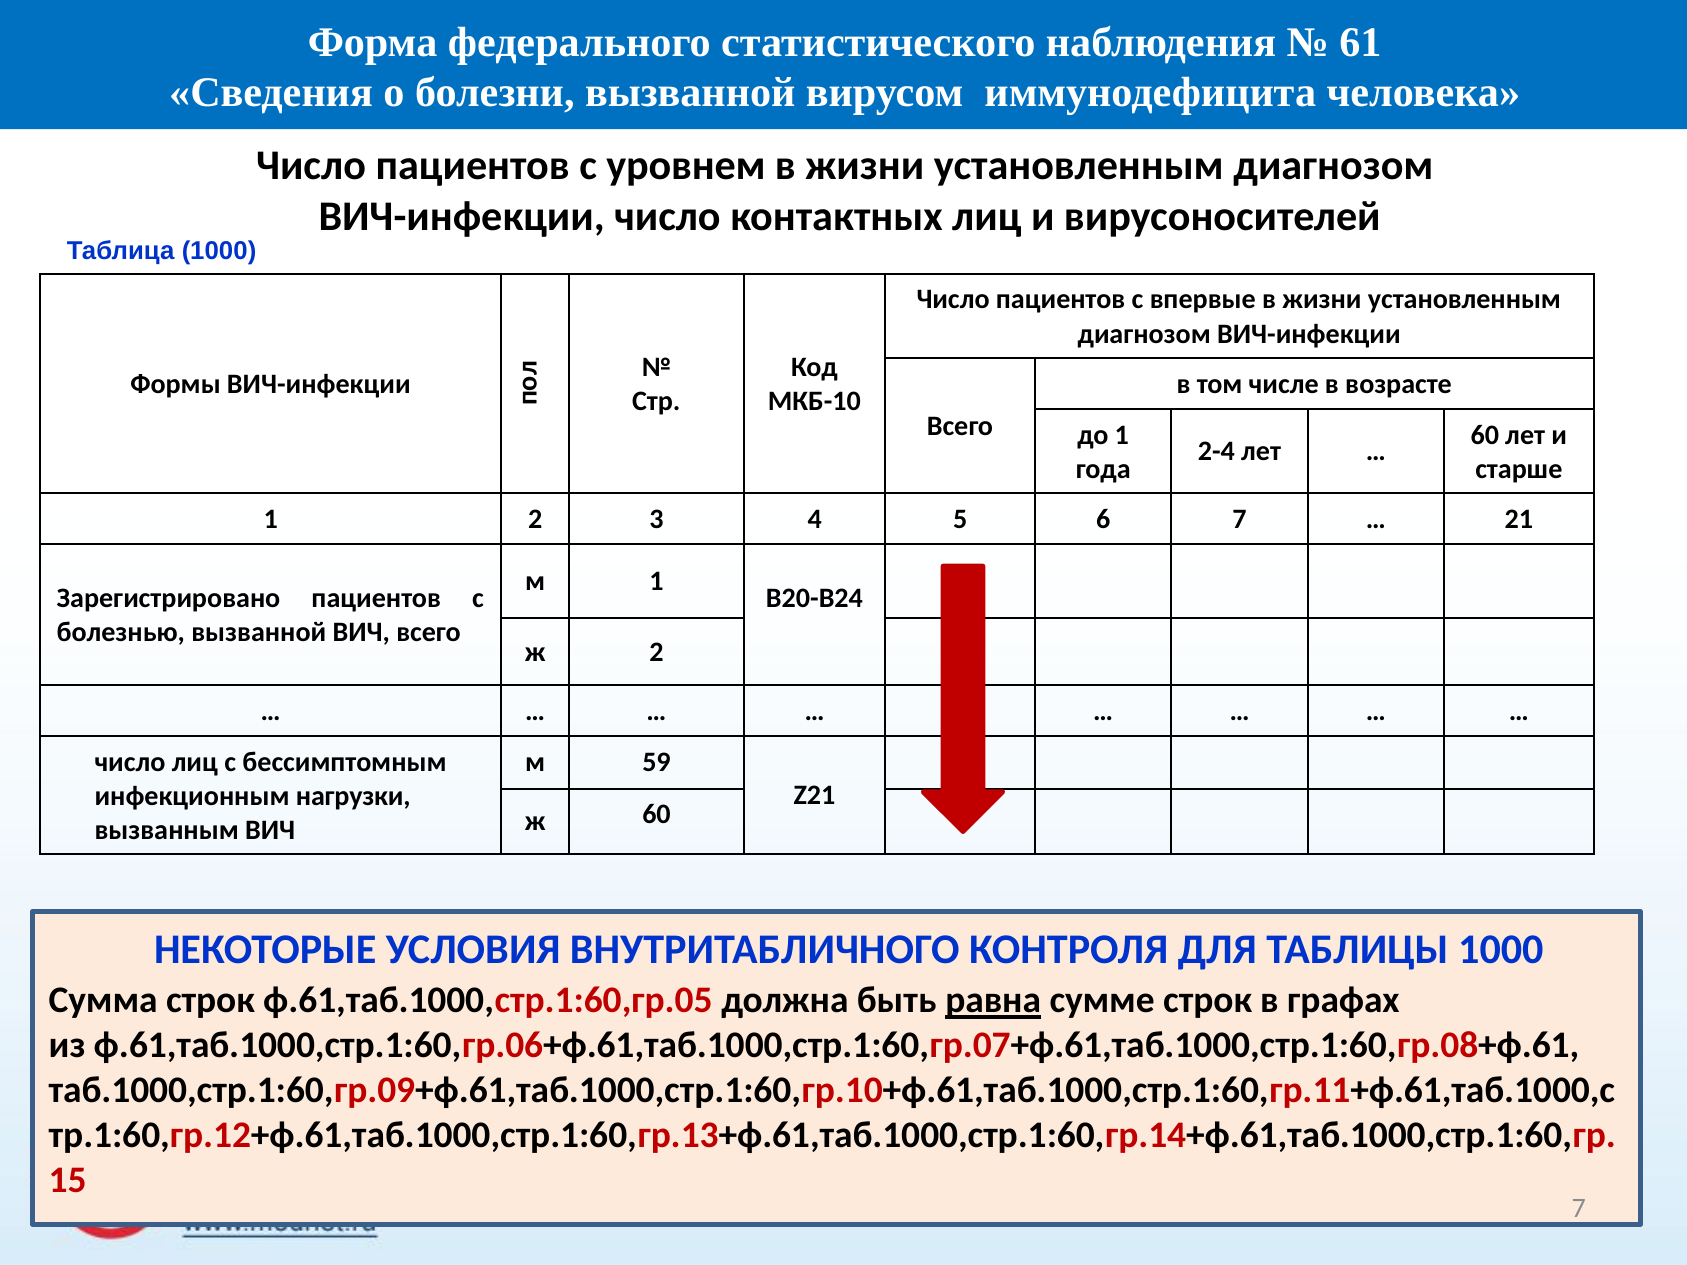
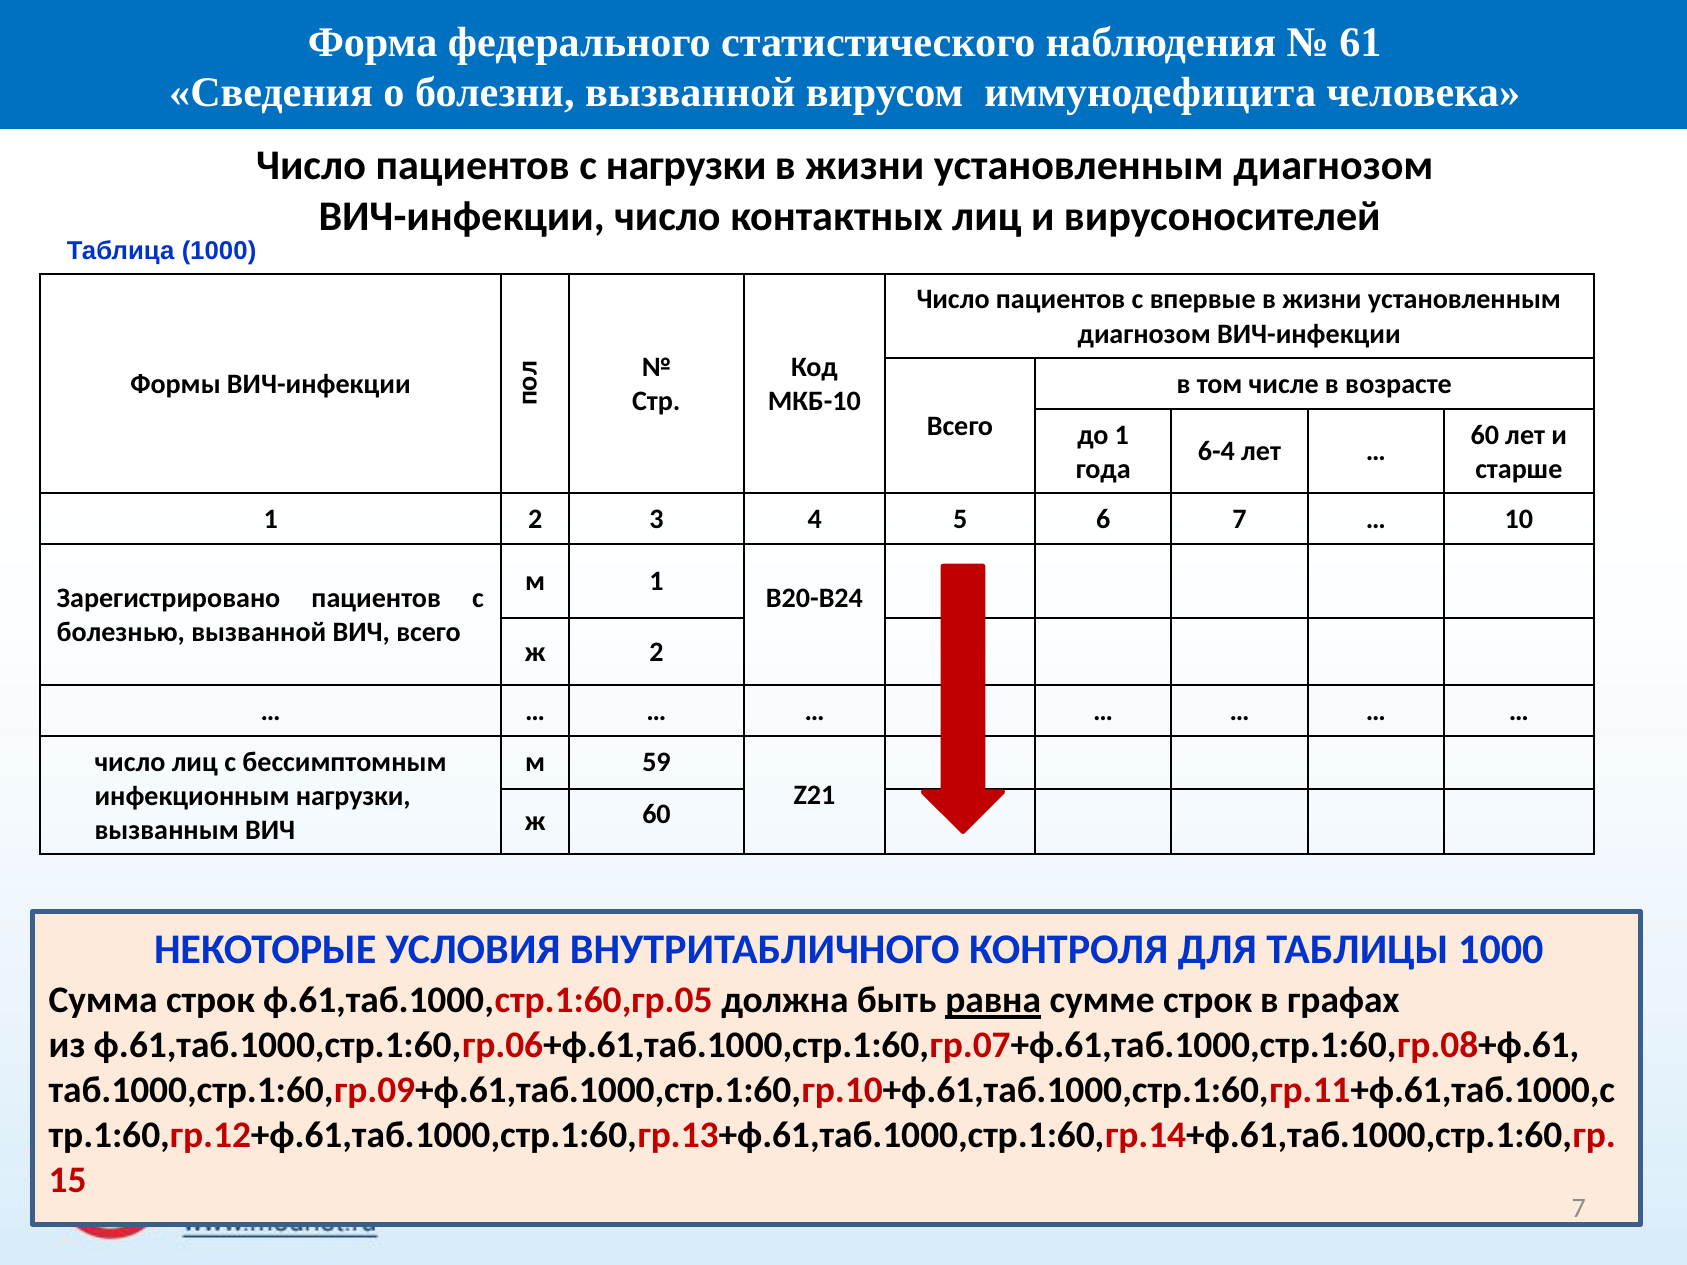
с уровнем: уровнем -> нагрузки (686, 166)
2-4: 2-4 -> 6-4 (1216, 452)
21: 21 -> 10 (1519, 519)
